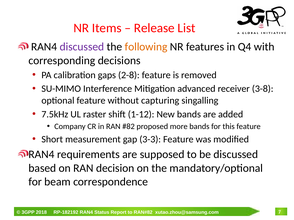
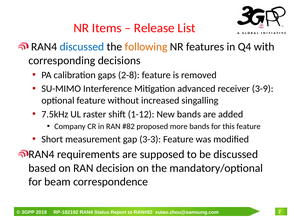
discussed colour: purple -> blue (82, 47)
3-8: 3-8 -> 3-9 (263, 89)
capturing: capturing -> increased (160, 101)
